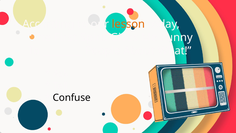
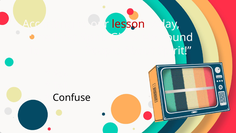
lesson colour: orange -> red (128, 24)
Funny: Funny -> Found (177, 37)
About What: What -> Spirit (175, 51)
